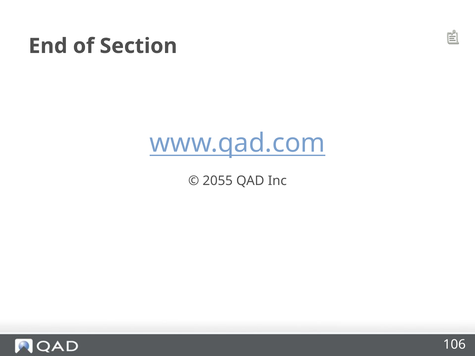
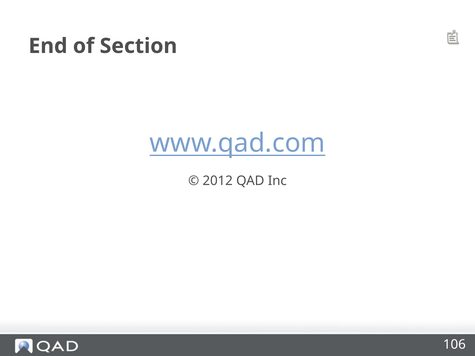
2055: 2055 -> 2012 (218, 181)
